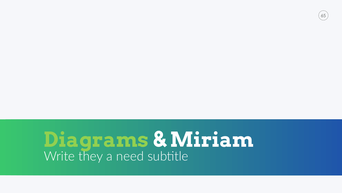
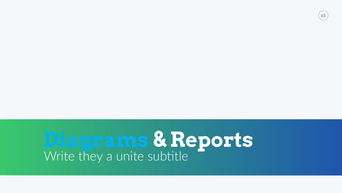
Diagrams colour: light green -> light blue (96, 140)
Miriam: Miriam -> Reports (212, 140)
need: need -> unite (130, 156)
